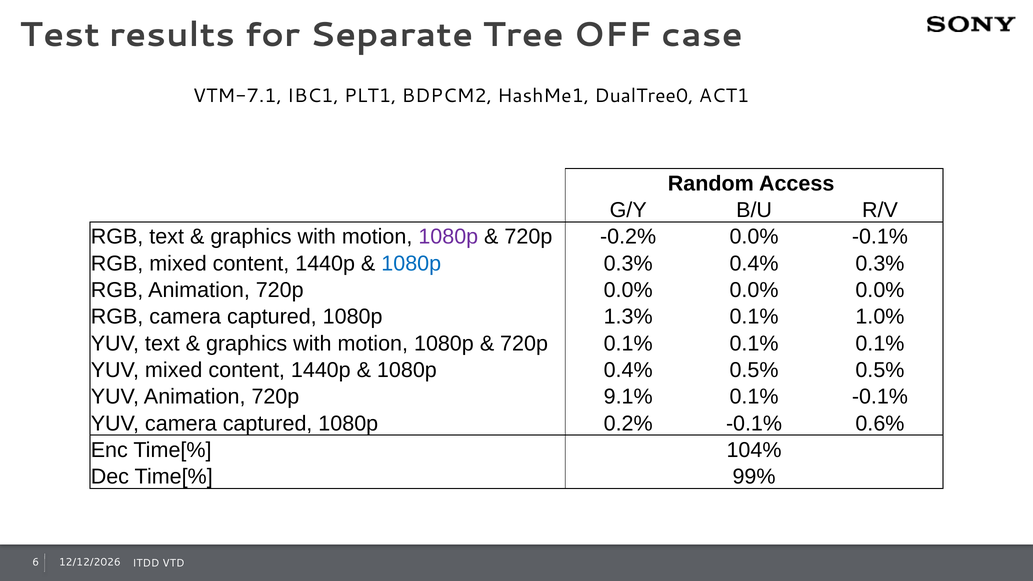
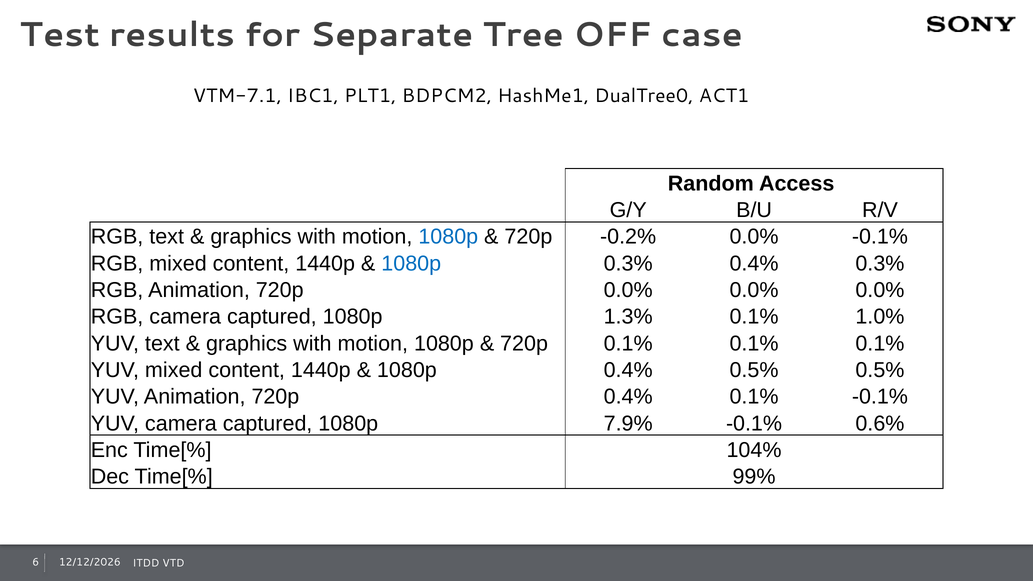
1080p colour: purple -> blue (448, 237)
720p 9.1%: 9.1% -> 0.4% (628, 396)
0.2%: 0.2% -> 7.9% (628, 423)
